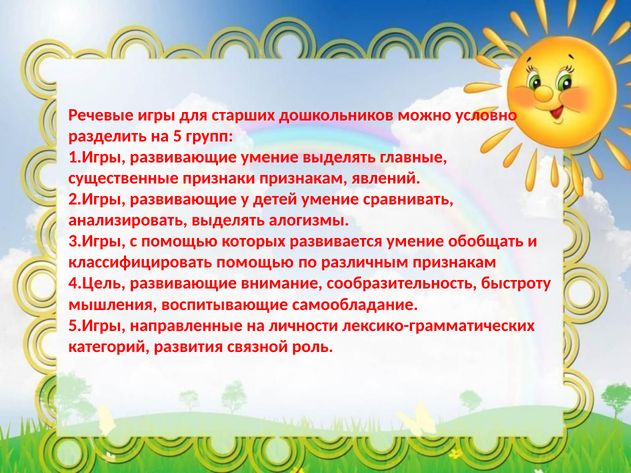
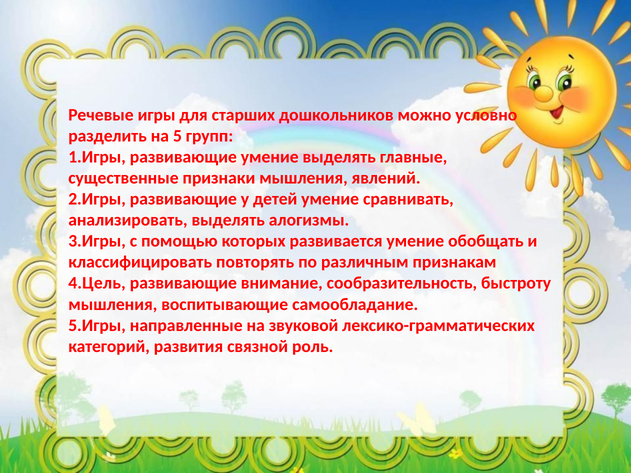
признаки признакам: признакам -> мышления (303, 178)
классифицировать помощью: помощью -> повторять (255, 262)
личности: личности -> звуковой (304, 325)
